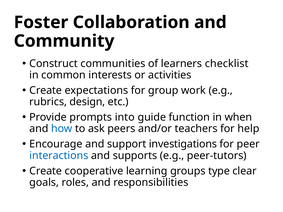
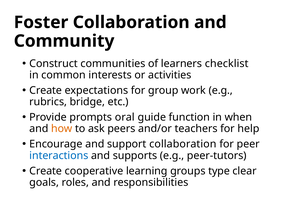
design: design -> bridge (87, 102)
into: into -> oral (125, 117)
how colour: blue -> orange (62, 129)
support investigations: investigations -> collaboration (183, 144)
